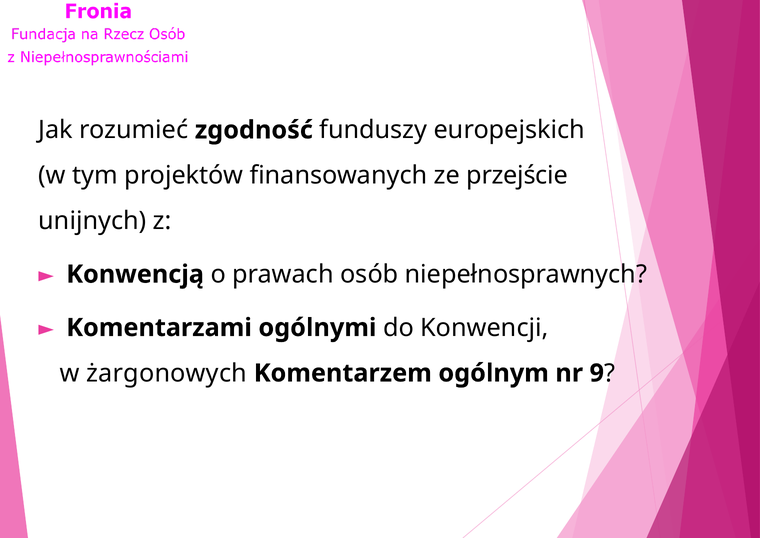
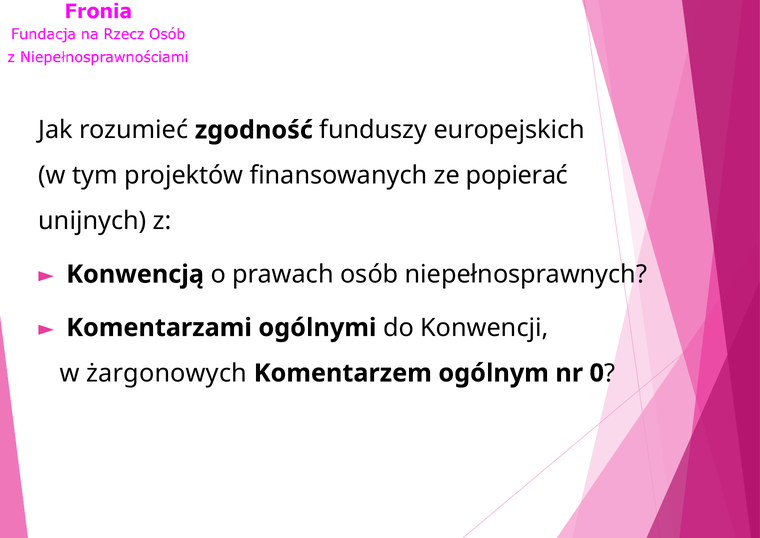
przejście: przejście -> popierać (517, 175)
9: 9 -> 0 (597, 373)
